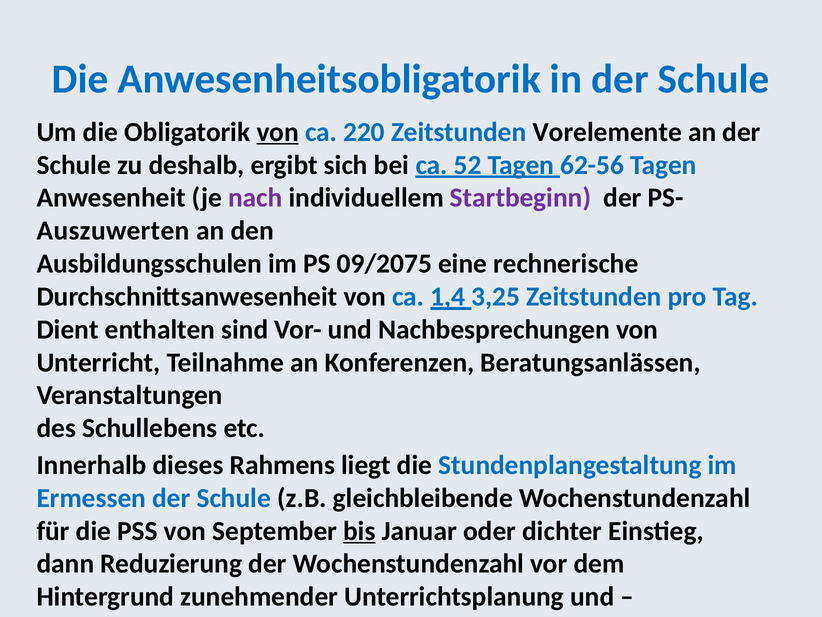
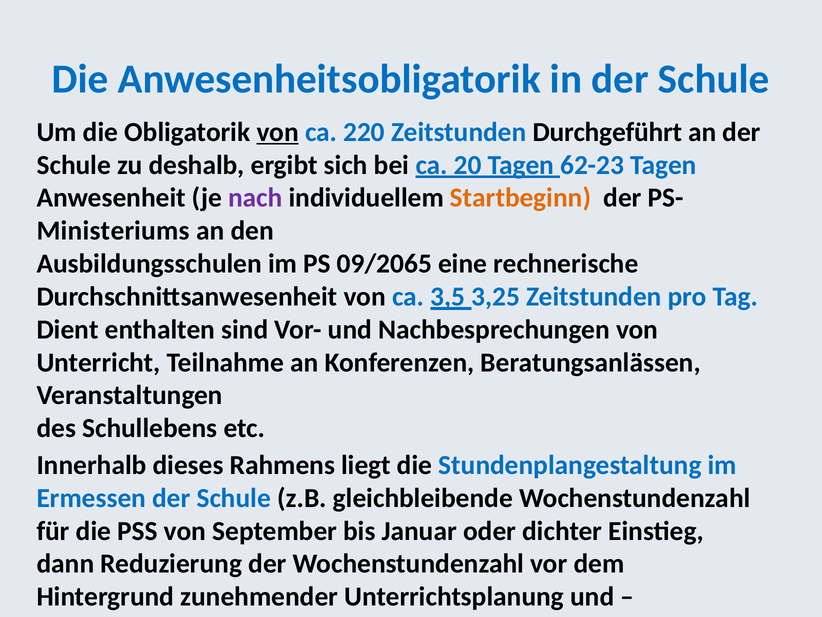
Vorelemente: Vorelemente -> Durchgeführt (607, 132)
52: 52 -> 20 (468, 165)
62-56: 62-56 -> 62-23 (592, 165)
Startbeginn colour: purple -> orange (521, 198)
Auszuwerten: Auszuwerten -> Ministeriums (113, 231)
09/2075: 09/2075 -> 09/2065 (384, 264)
1,4: 1,4 -> 3,5 (448, 296)
bis underline: present -> none (359, 531)
